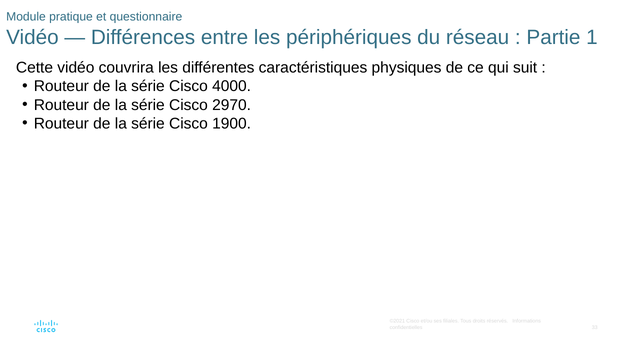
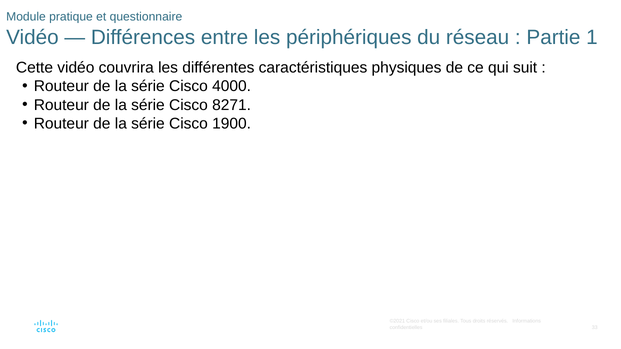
2970: 2970 -> 8271 (232, 105)
